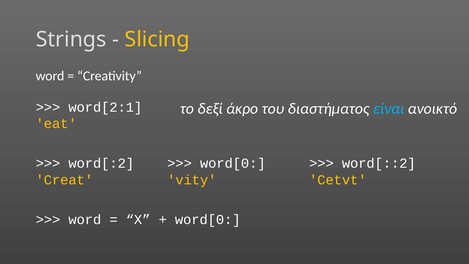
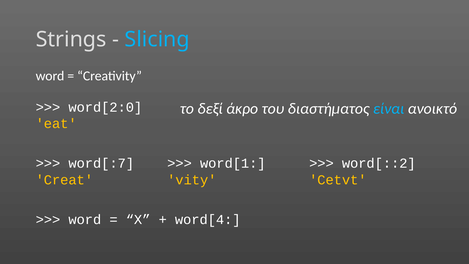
Slicing colour: yellow -> light blue (157, 39)
word[2:1: word[2:1 -> word[2:0 (105, 107)
word[:2: word[:2 -> word[:7 (101, 163)
word[0: word[0 -> word[1 (233, 163)
word[0: word[0 -> word[4 (208, 219)
